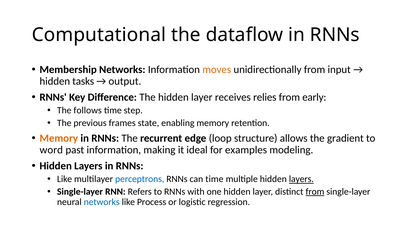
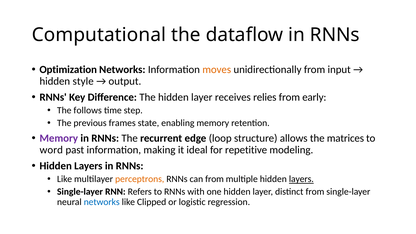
Membership: Membership -> Optimization (68, 70)
tasks: tasks -> style (83, 81)
Memory colour: orange -> purple (59, 138)
gradient: gradient -> matrices (345, 138)
examples: examples -> repetitive (246, 150)
perceptrons colour: blue -> orange (140, 179)
can time: time -> from (215, 179)
from underline: present -> none (315, 192)
Process: Process -> Clipped (152, 202)
